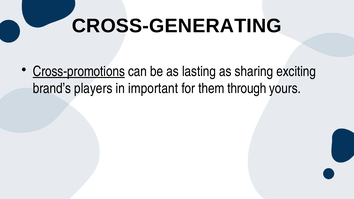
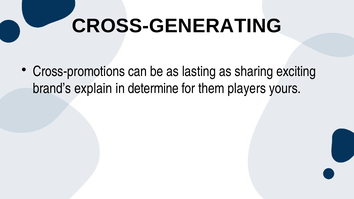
Cross-promotions underline: present -> none (79, 71)
players: players -> explain (93, 89)
important: important -> determine (153, 89)
through: through -> players (247, 89)
